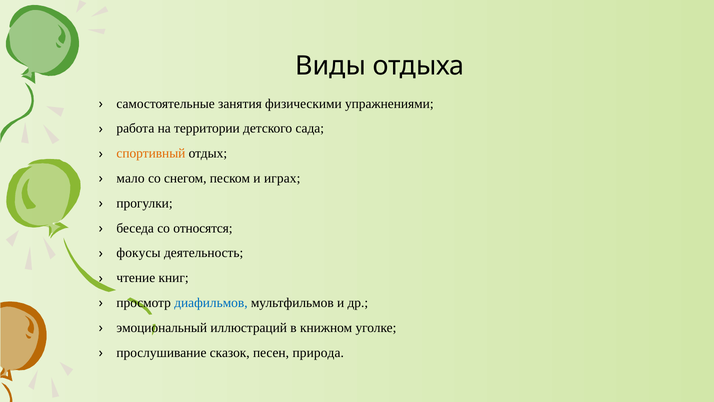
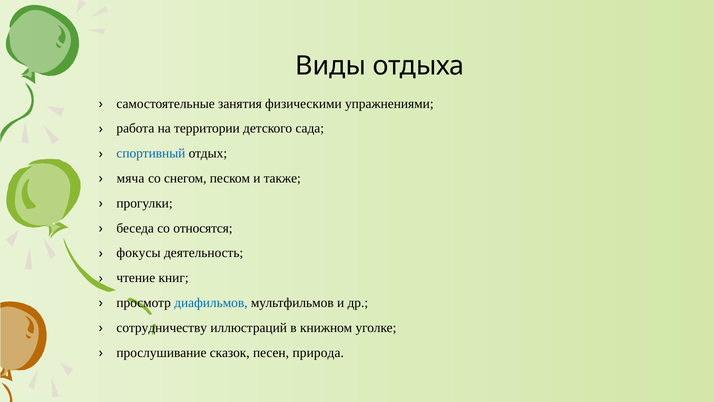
спортивный colour: orange -> blue (151, 153)
мало: мало -> мяча (131, 178)
играх: играх -> также (282, 178)
эмоциональный: эмоциональный -> сотрудничеству (162, 328)
